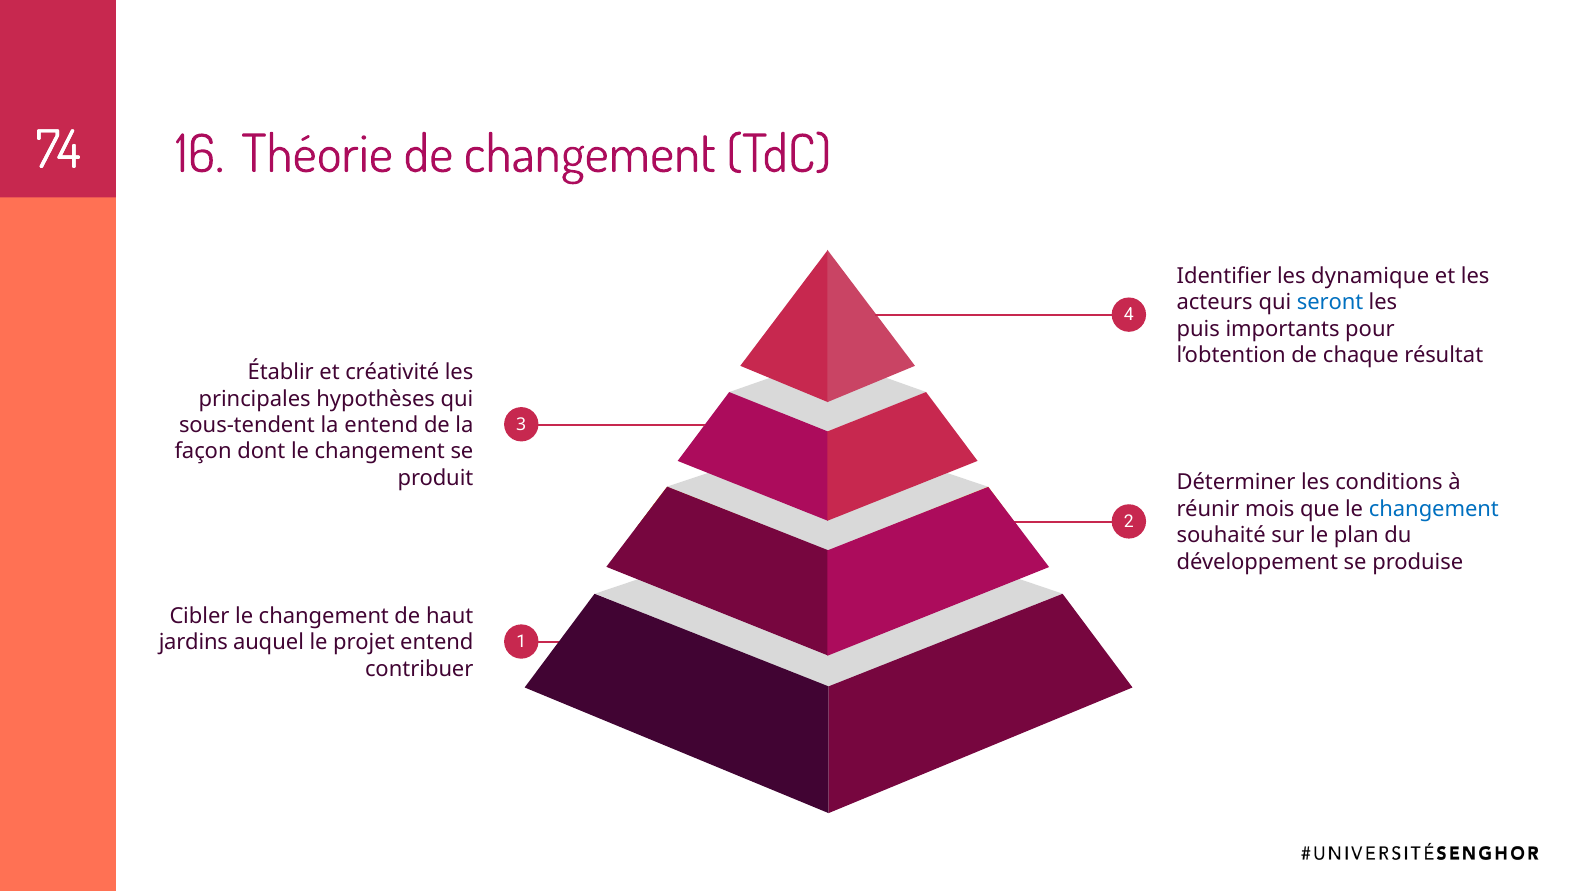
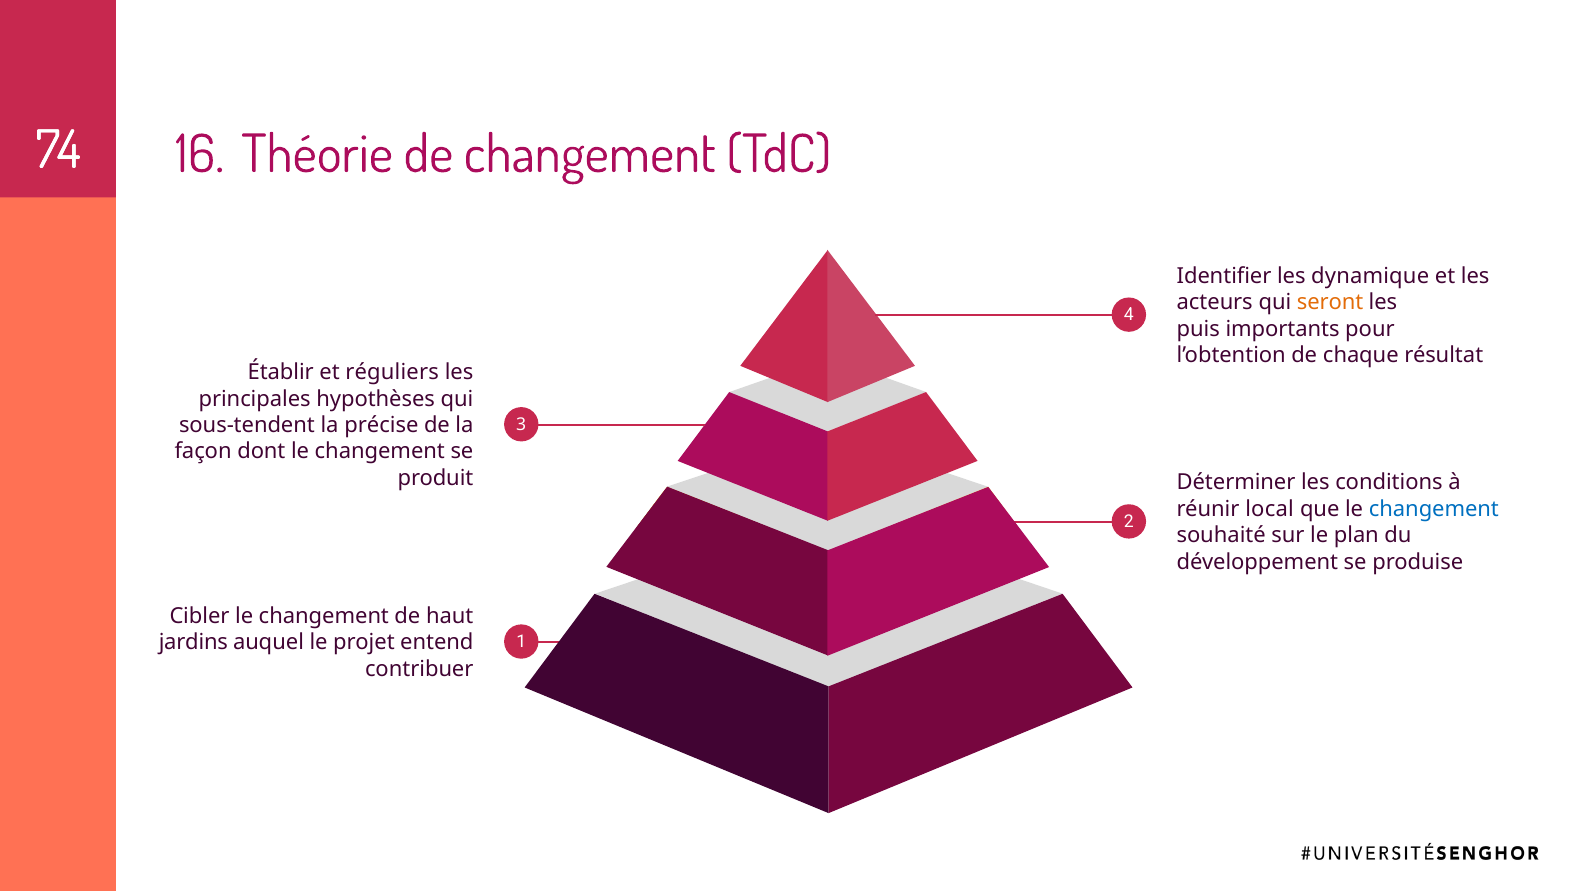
seront colour: blue -> orange (1330, 302)
créativité: créativité -> réguliers (392, 372)
la entend: entend -> précise (381, 425)
mois: mois -> local (1270, 509)
